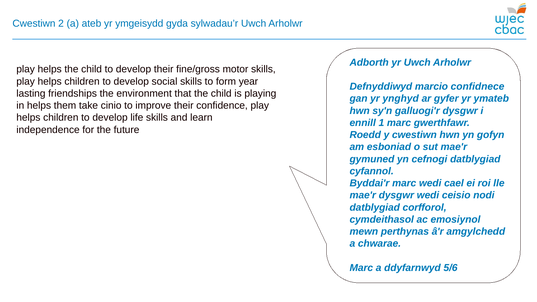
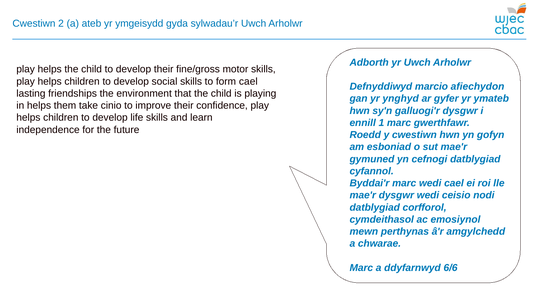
form year: year -> cael (248, 81)
confidnece: confidnece -> afiechydon (478, 87)
5/6: 5/6 -> 6/6 (451, 268)
